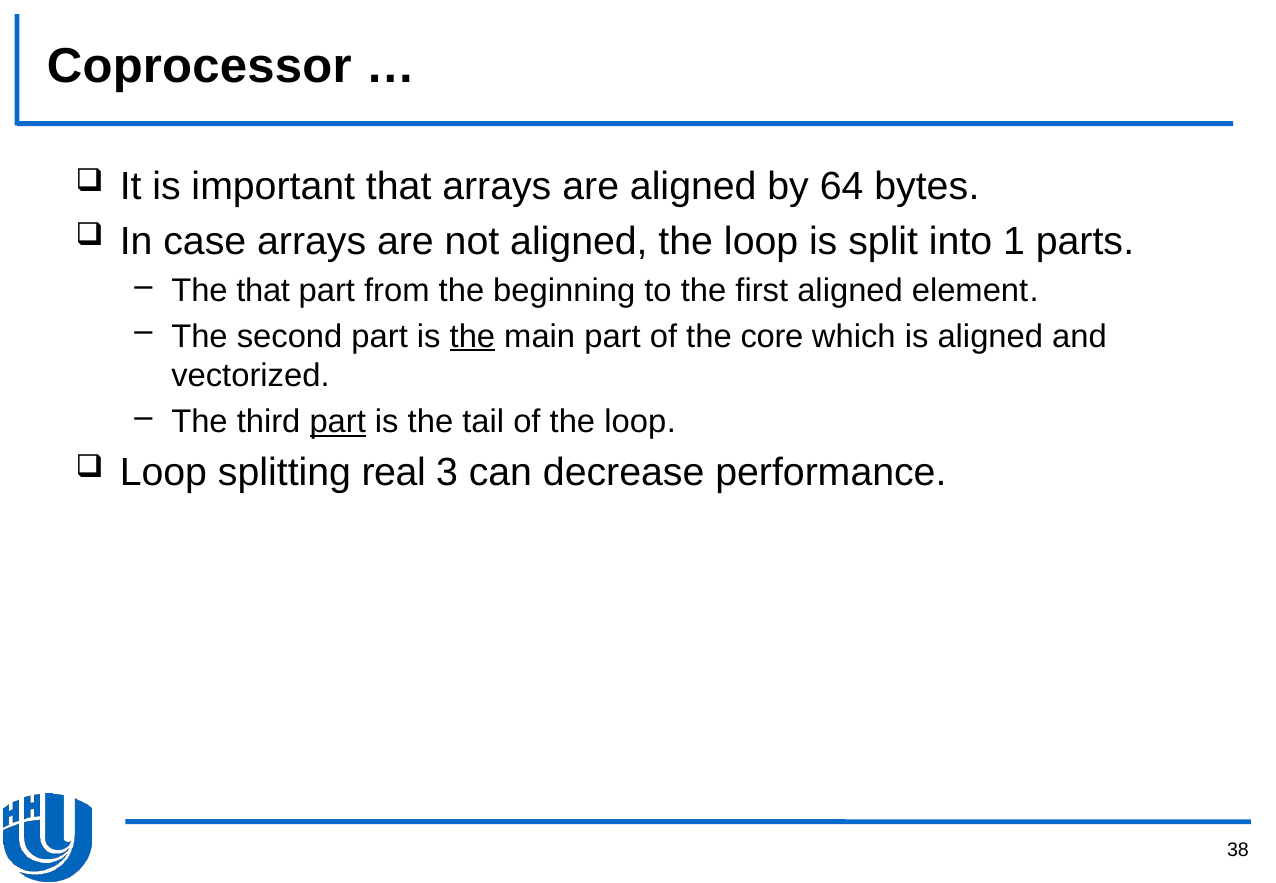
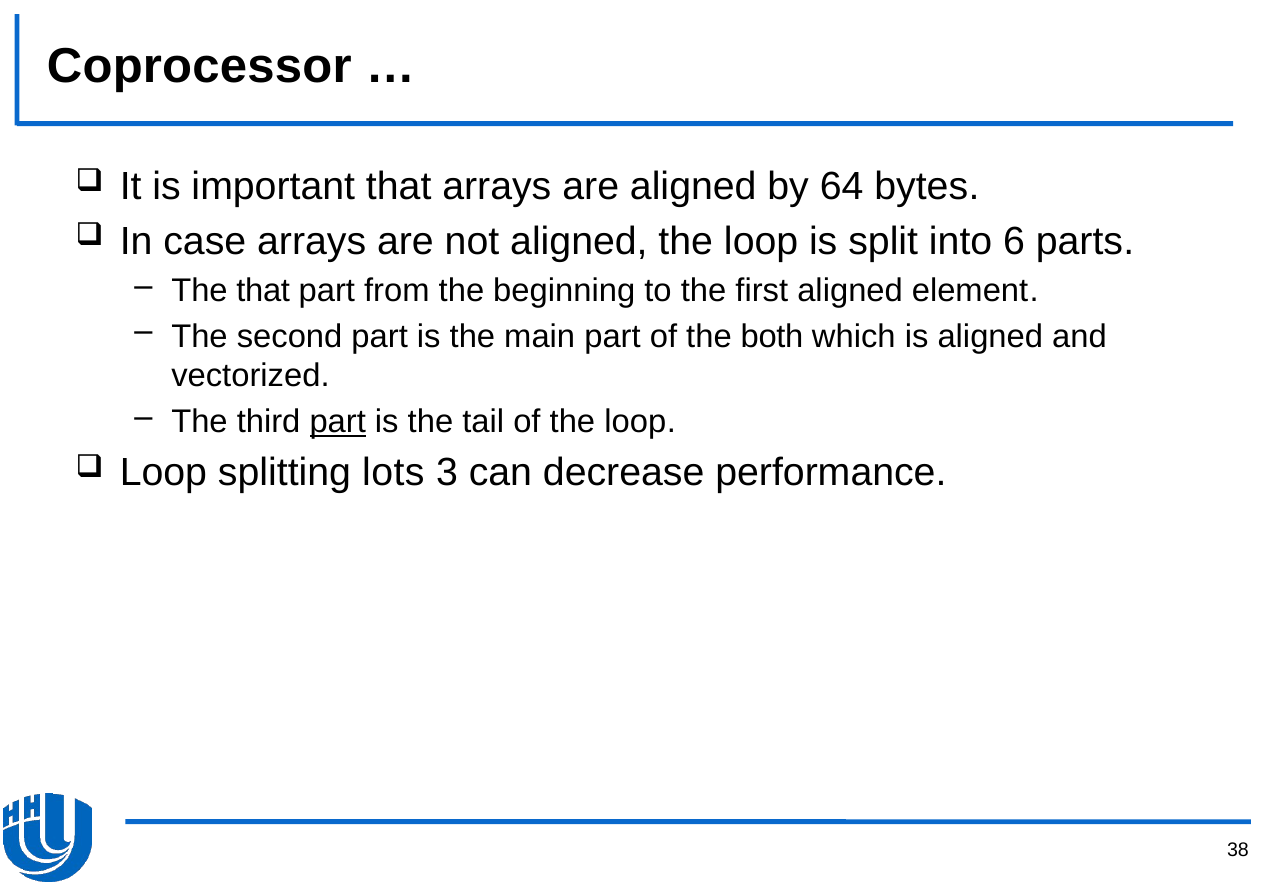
1: 1 -> 6 (1014, 241)
the underline: present -> none (472, 337)
core: core -> both (772, 337)
real: real -> lots (393, 473)
